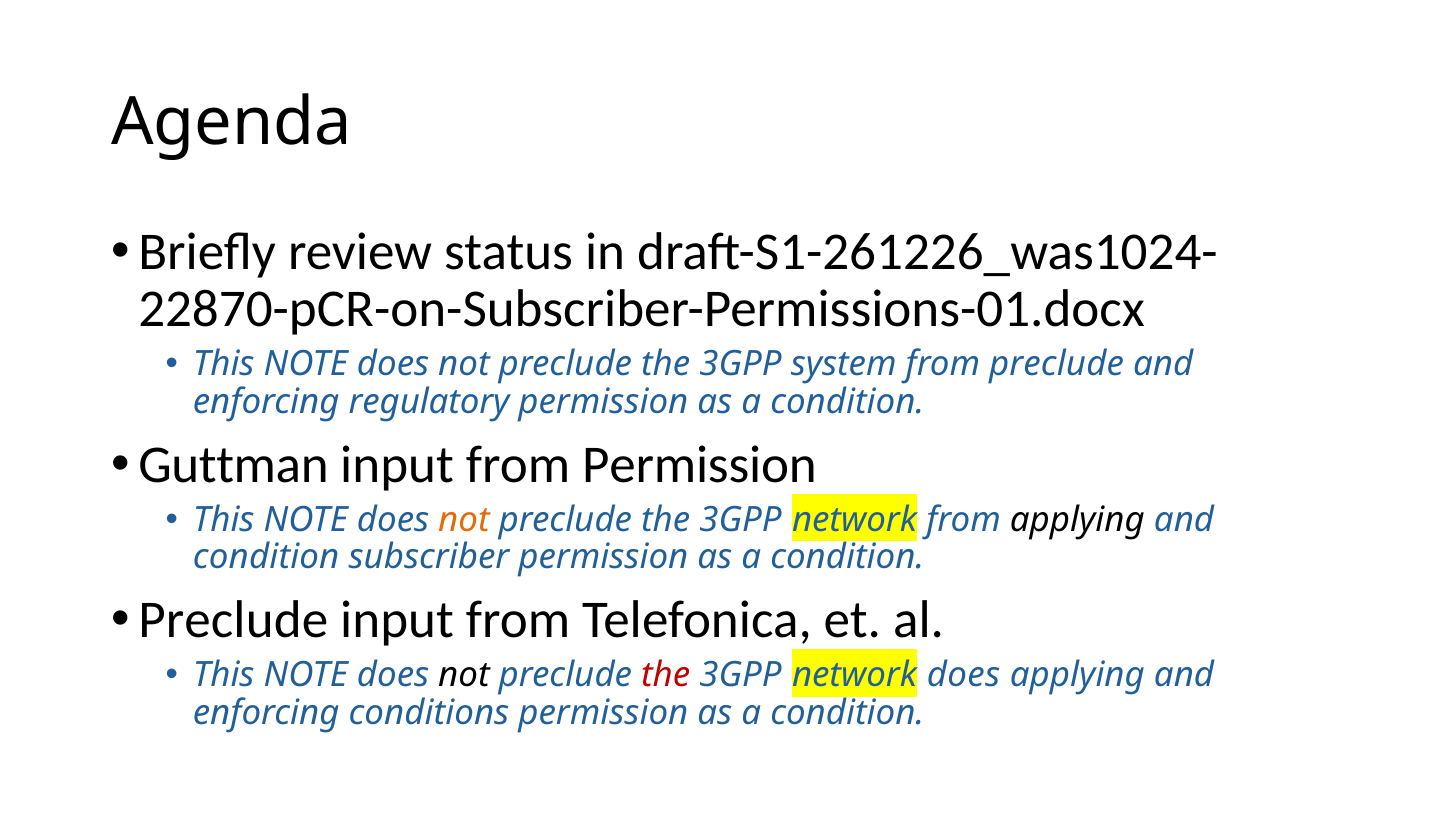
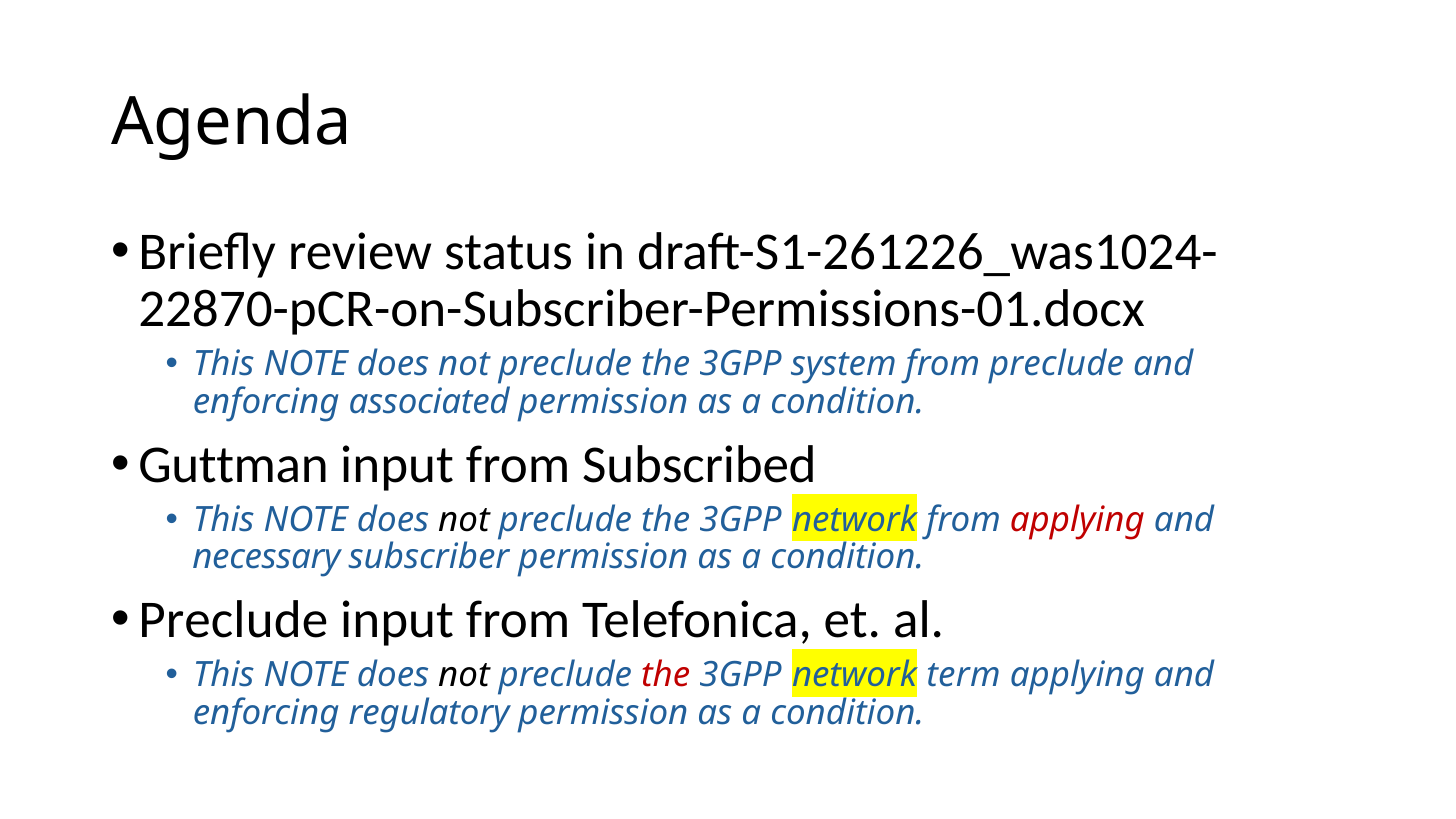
regulatory: regulatory -> associated (429, 402)
from Permission: Permission -> Subscribed (699, 465)
not colour: orange -> black (464, 520)
applying colour: black -> red (1077, 520)
condition: condition -> necessary (266, 557)
network does: does -> term (963, 675)
conditions: conditions -> regulatory (429, 713)
